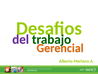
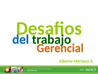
del colour: purple -> blue (21, 39)
